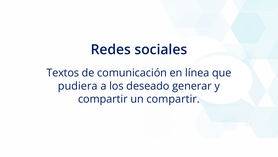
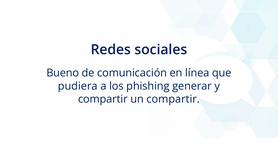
Textos: Textos -> Bueno (63, 73)
deseado: deseado -> phishing (148, 86)
